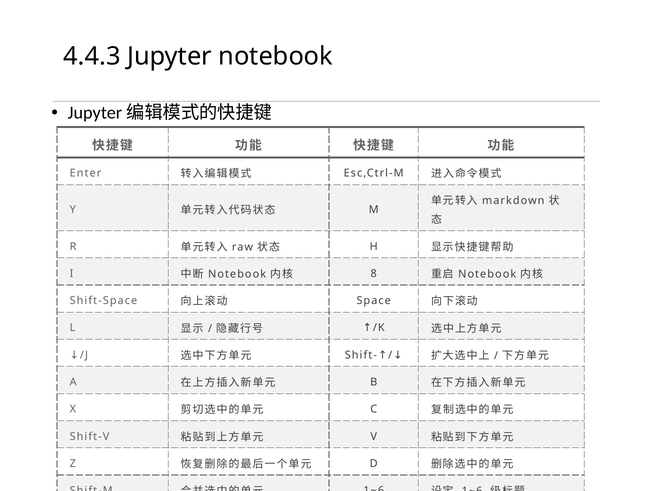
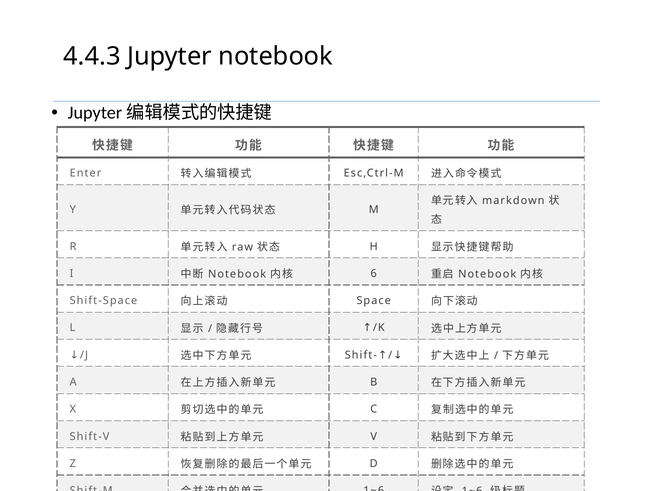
8: 8 -> 6 (374, 273)
